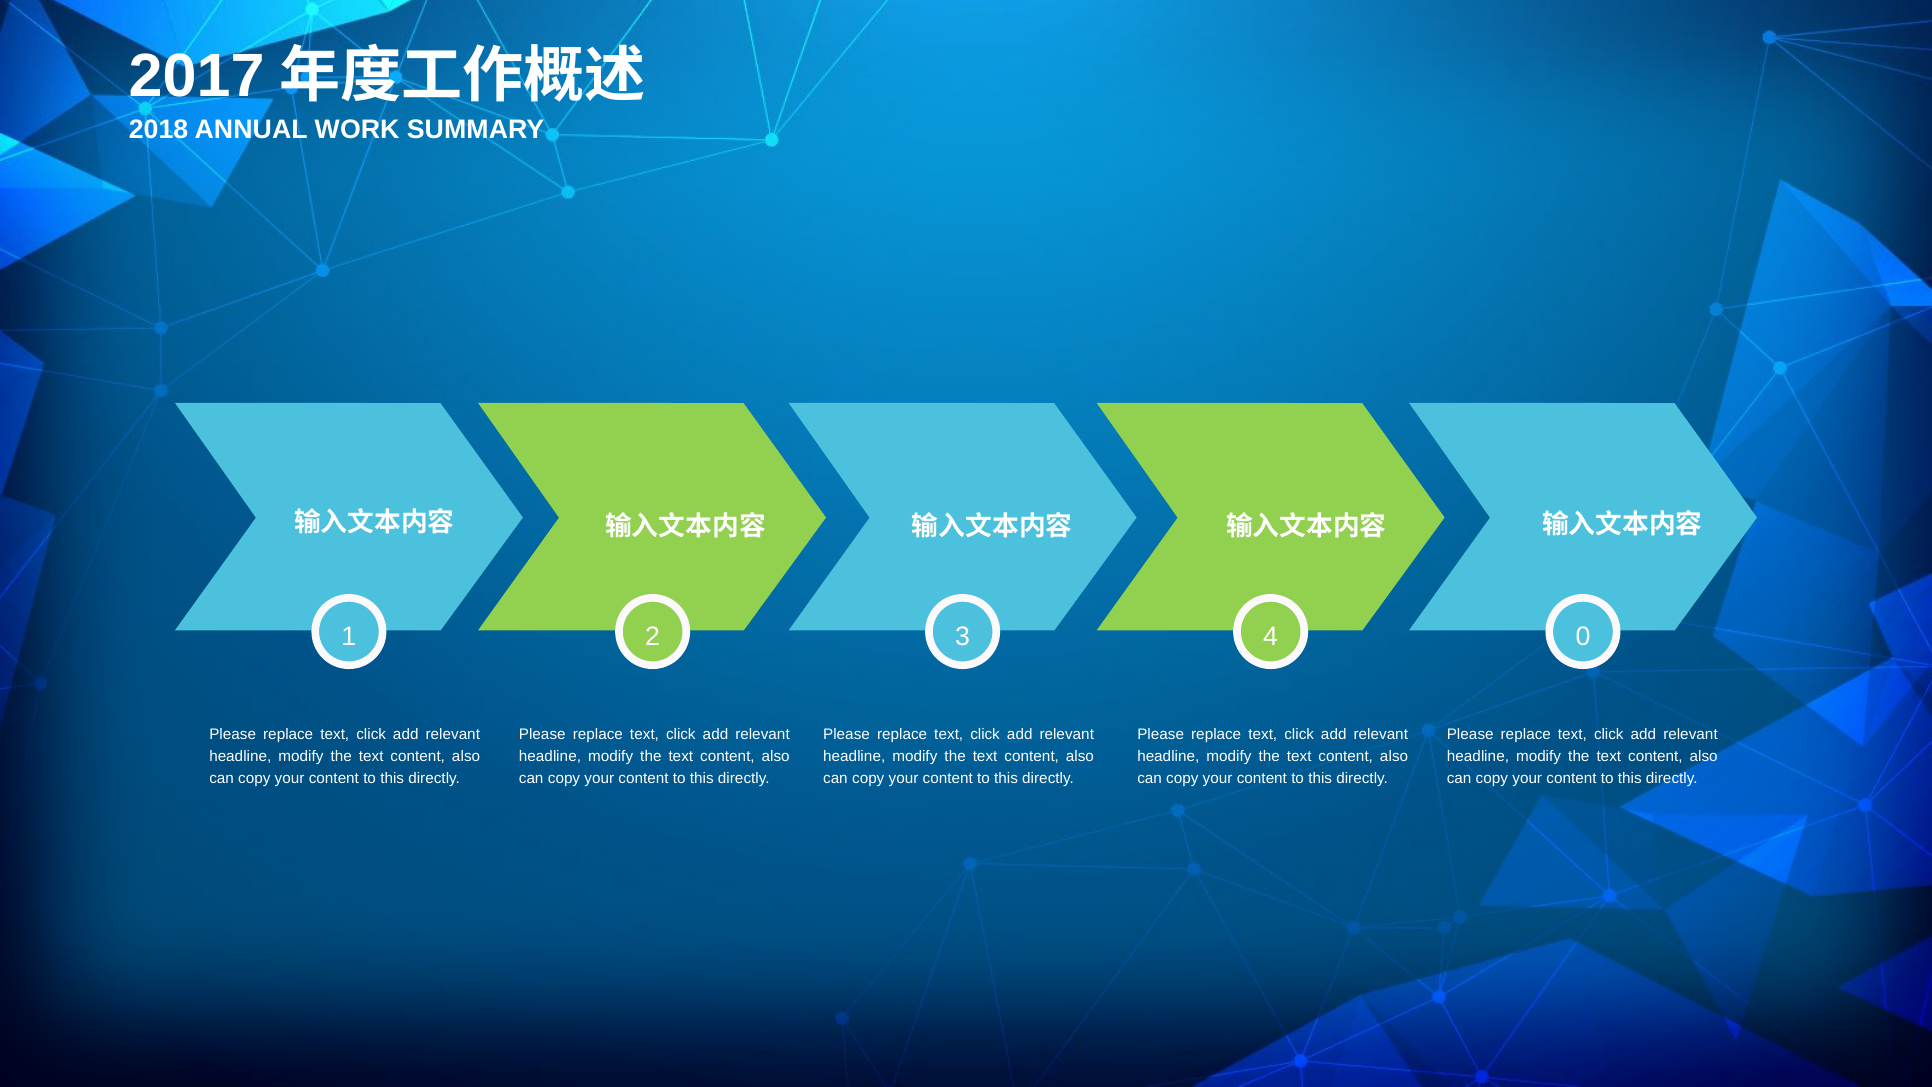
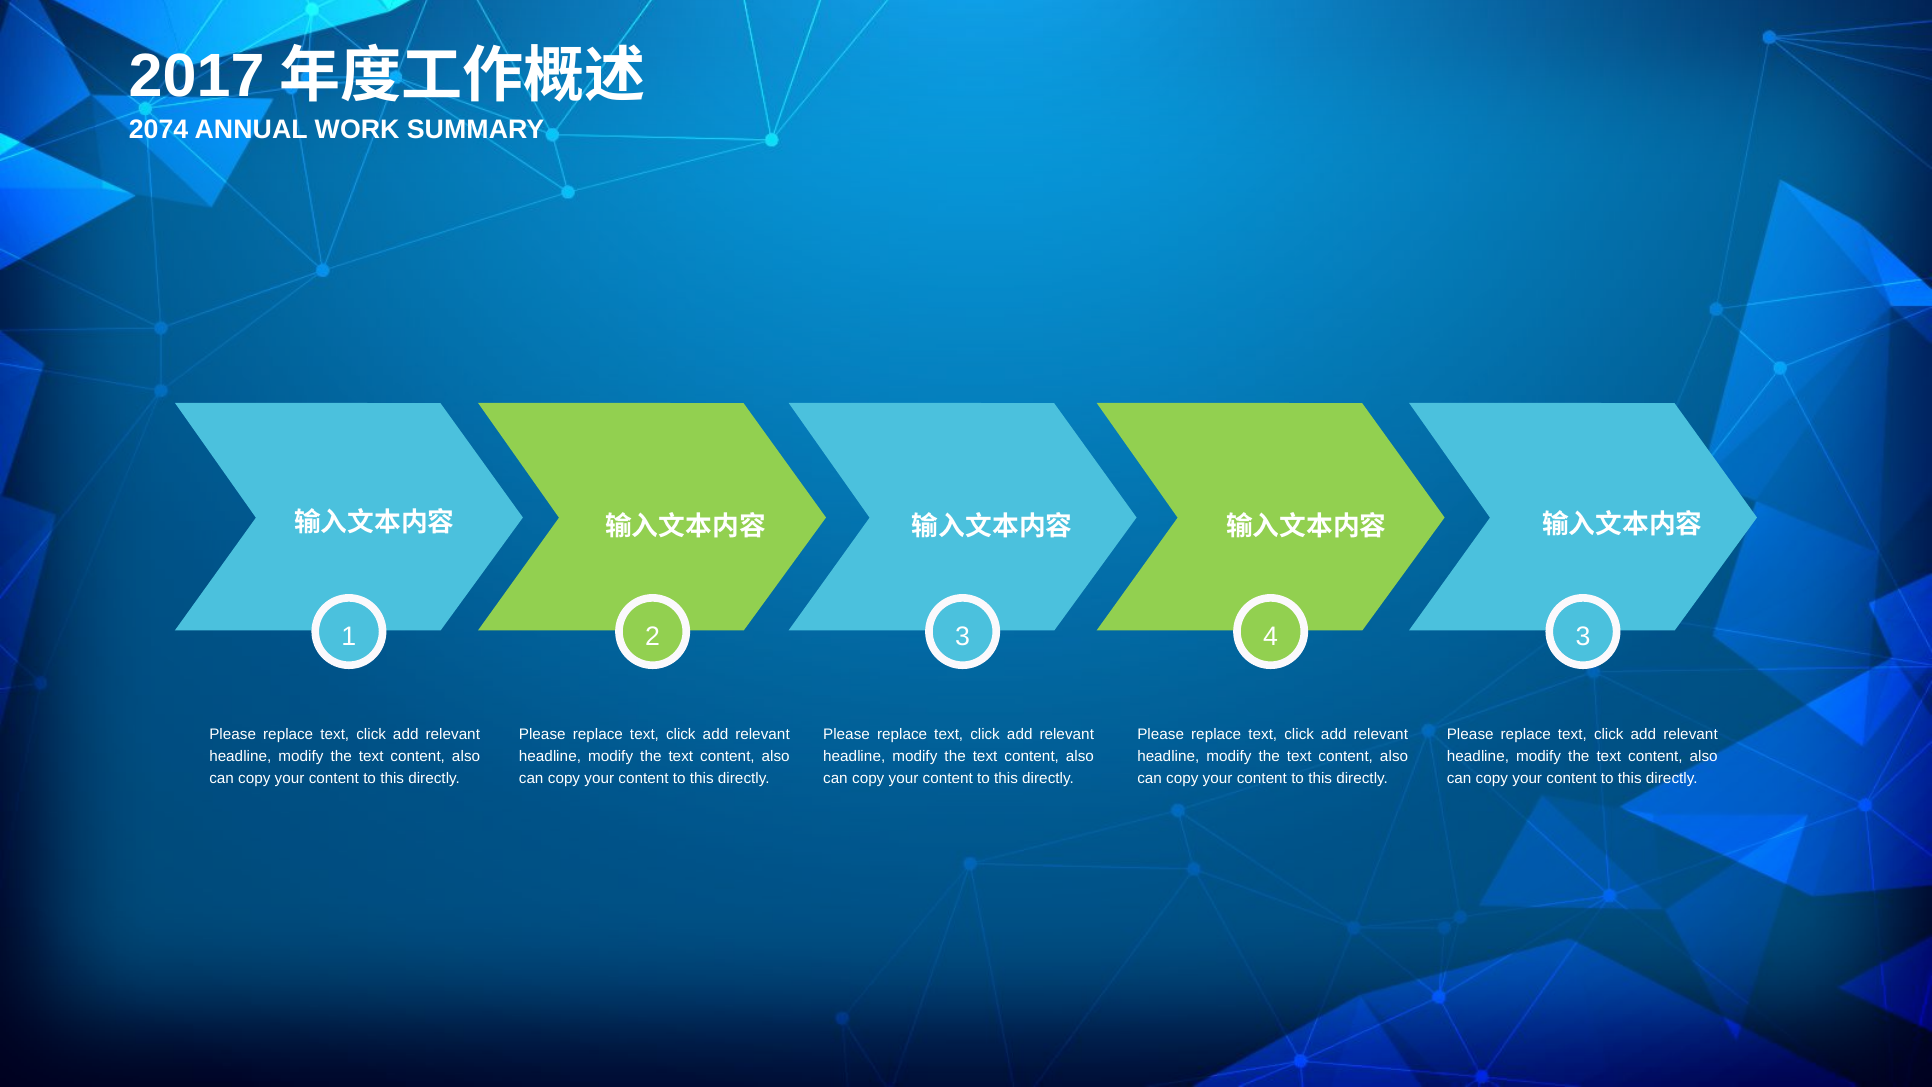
2018: 2018 -> 2074 (159, 130)
4 0: 0 -> 3 (1583, 636)
